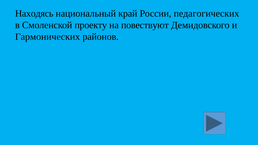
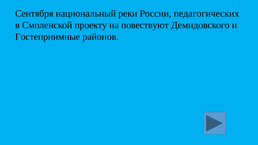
Находясь: Находясь -> Сентября (34, 13)
край: край -> реки (128, 13)
Гармонических: Гармонических -> Гостеприимные (48, 37)
